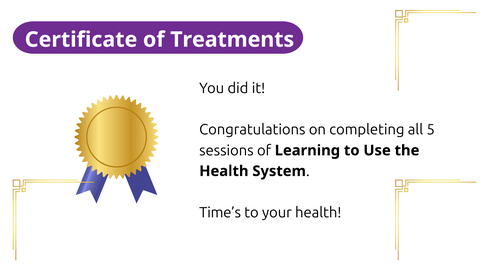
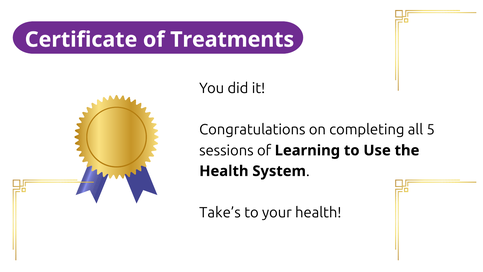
Time’s: Time’s -> Take’s (220, 212)
